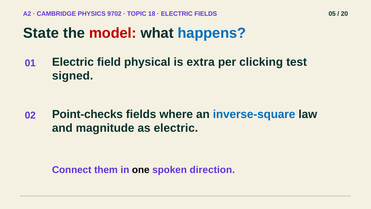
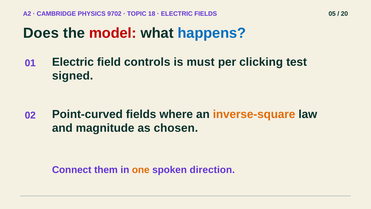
State: State -> Does (41, 33)
physical: physical -> controls (147, 62)
extra: extra -> must (201, 62)
Point-checks: Point-checks -> Point-curved (87, 114)
inverse-square colour: blue -> orange (254, 114)
as electric: electric -> chosen (176, 128)
one colour: black -> orange (141, 170)
